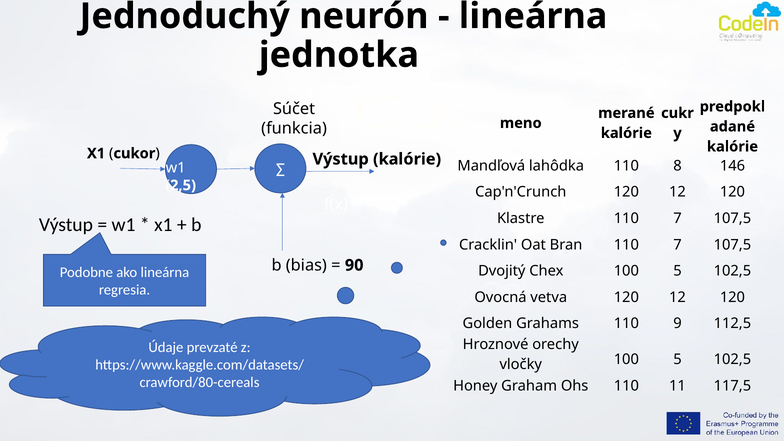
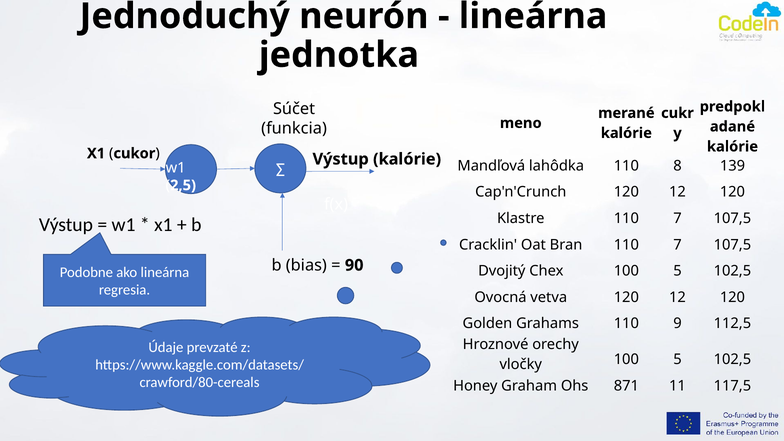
146: 146 -> 139 (732, 166)
Ohs 110: 110 -> 871 (626, 386)
